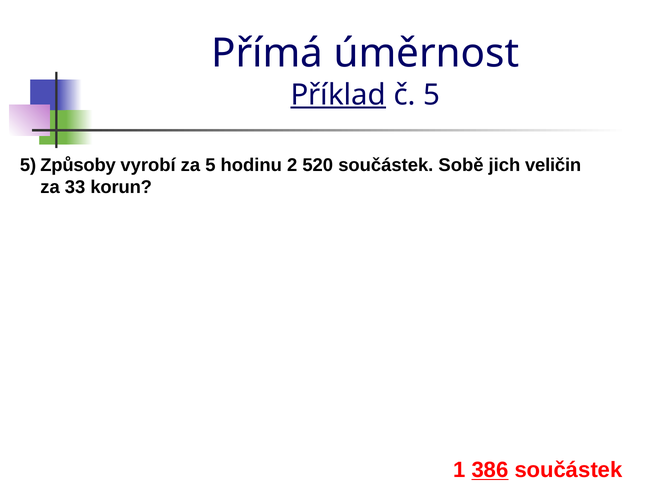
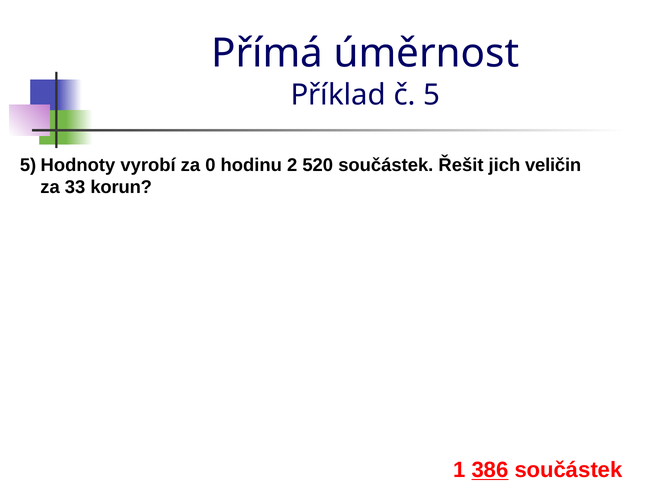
Příklad underline: present -> none (338, 95)
Způsoby: Způsoby -> Hodnoty (78, 165)
za 5: 5 -> 0 (210, 165)
Sobě: Sobě -> Řešit (461, 165)
